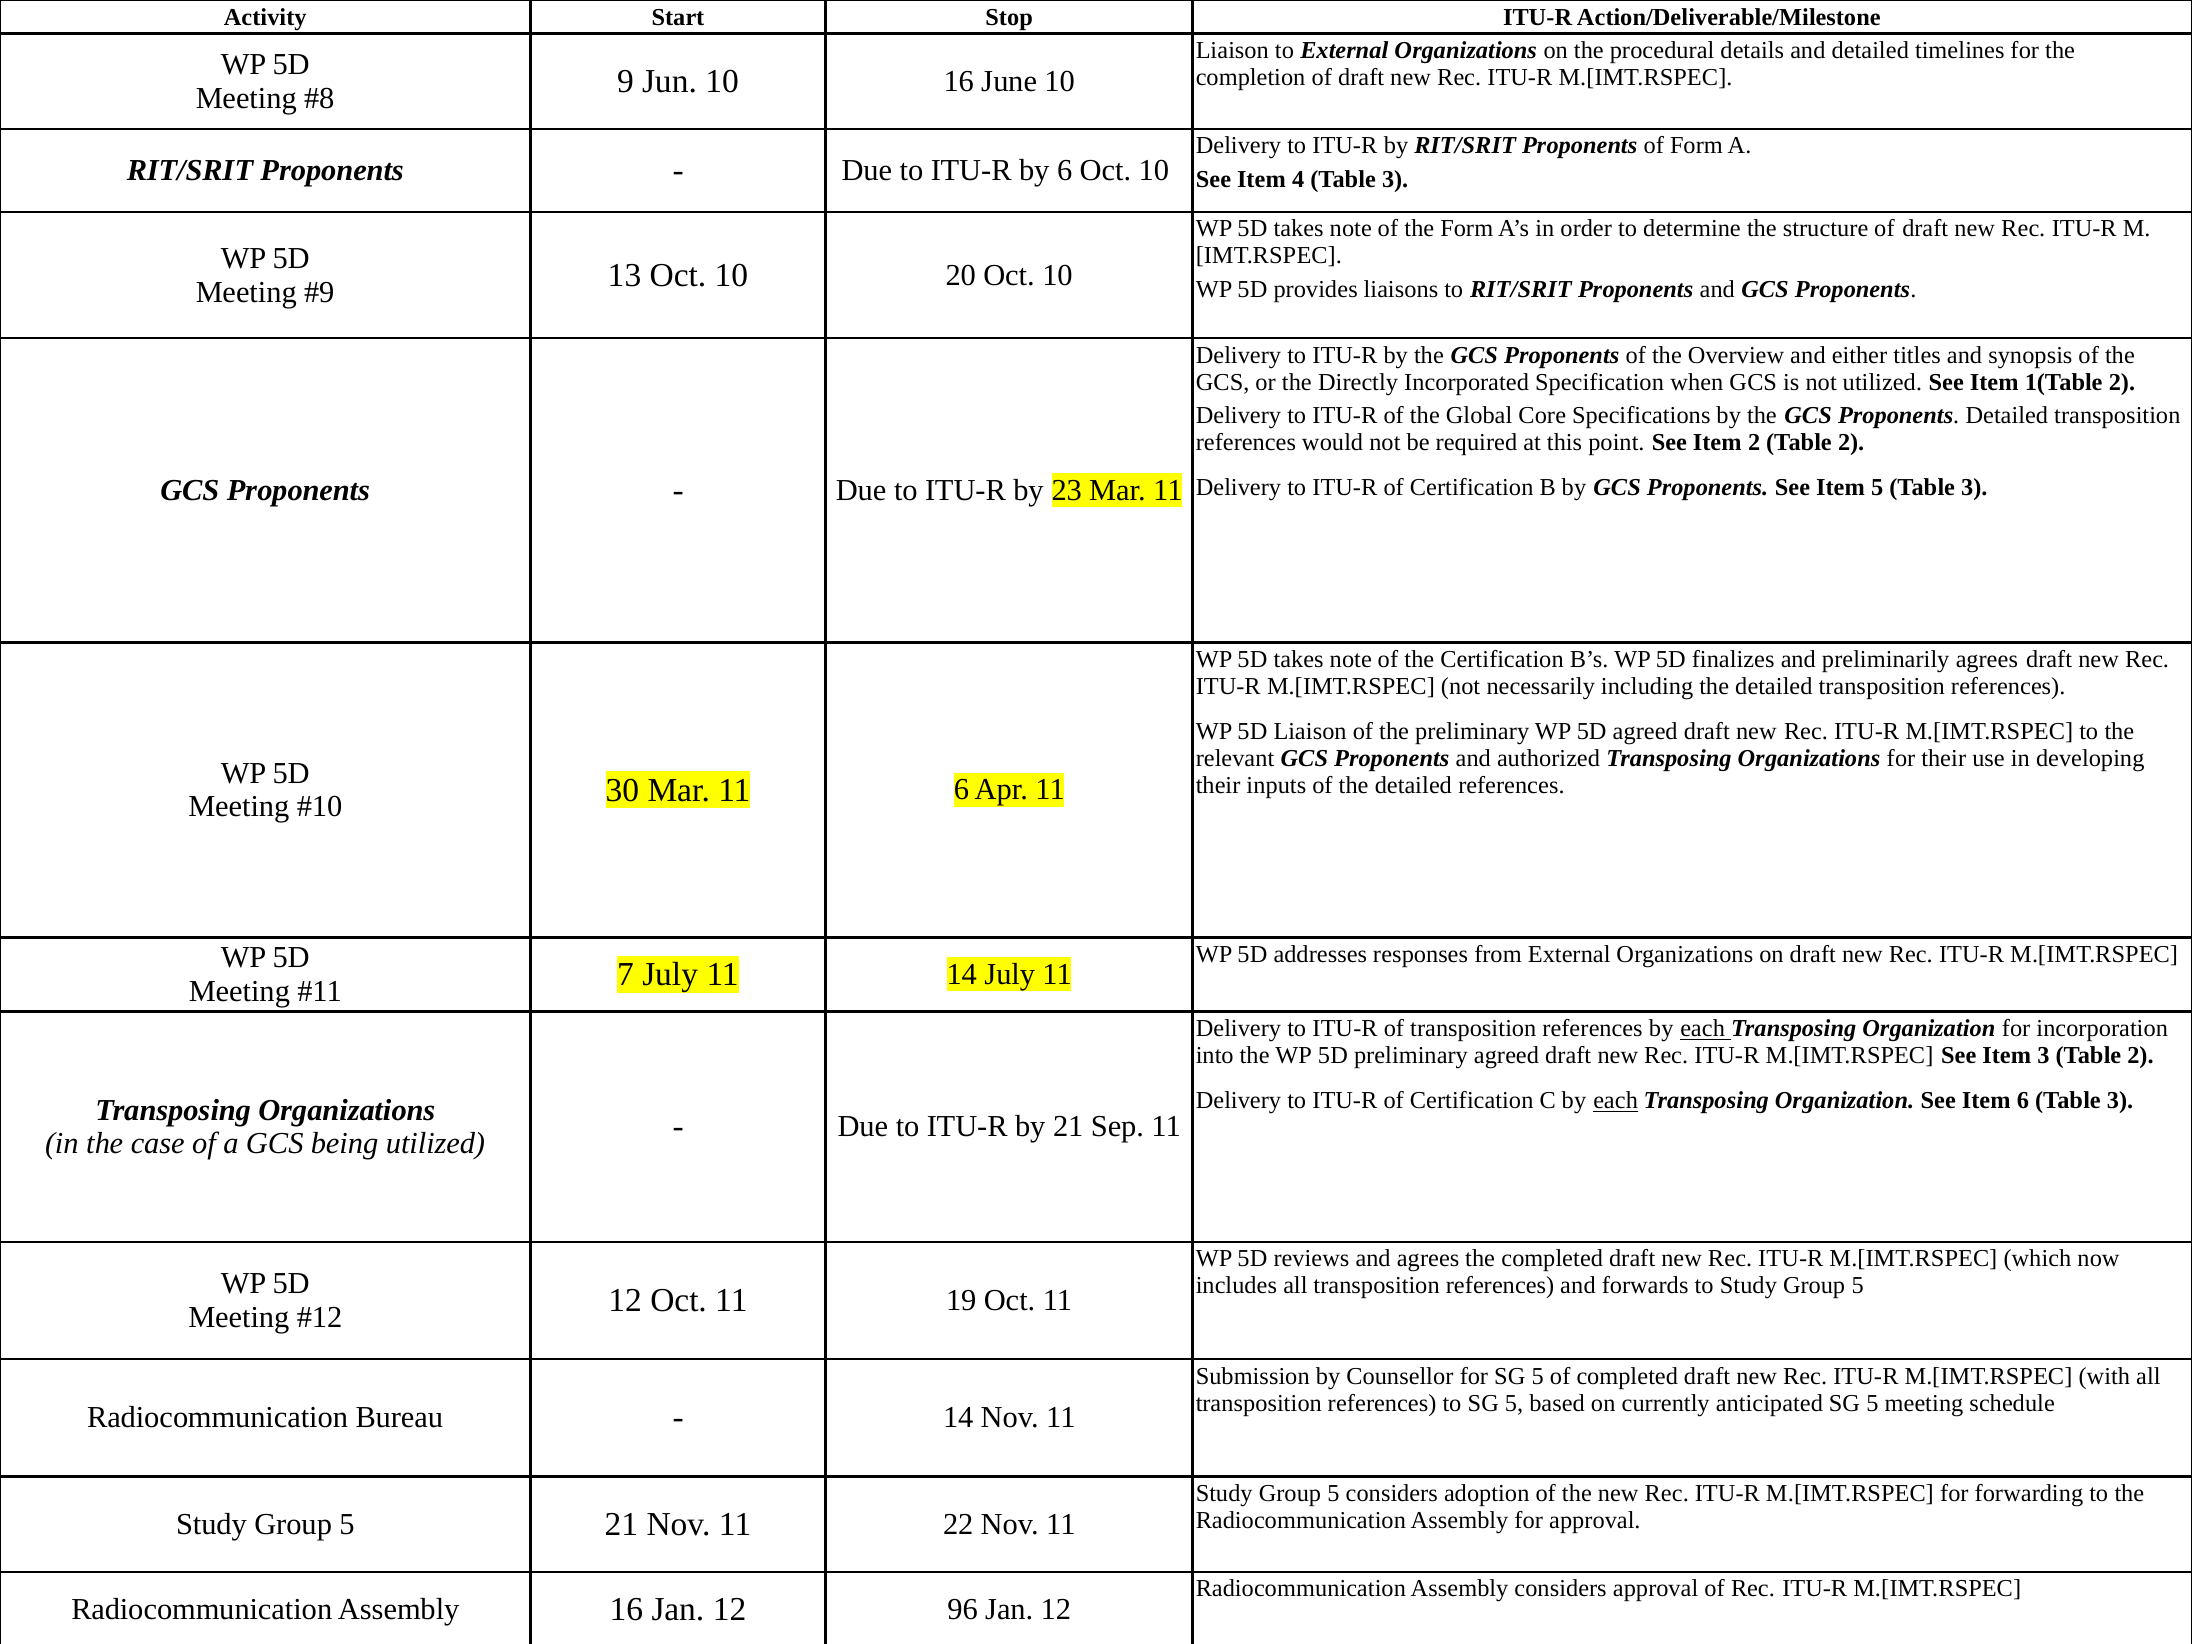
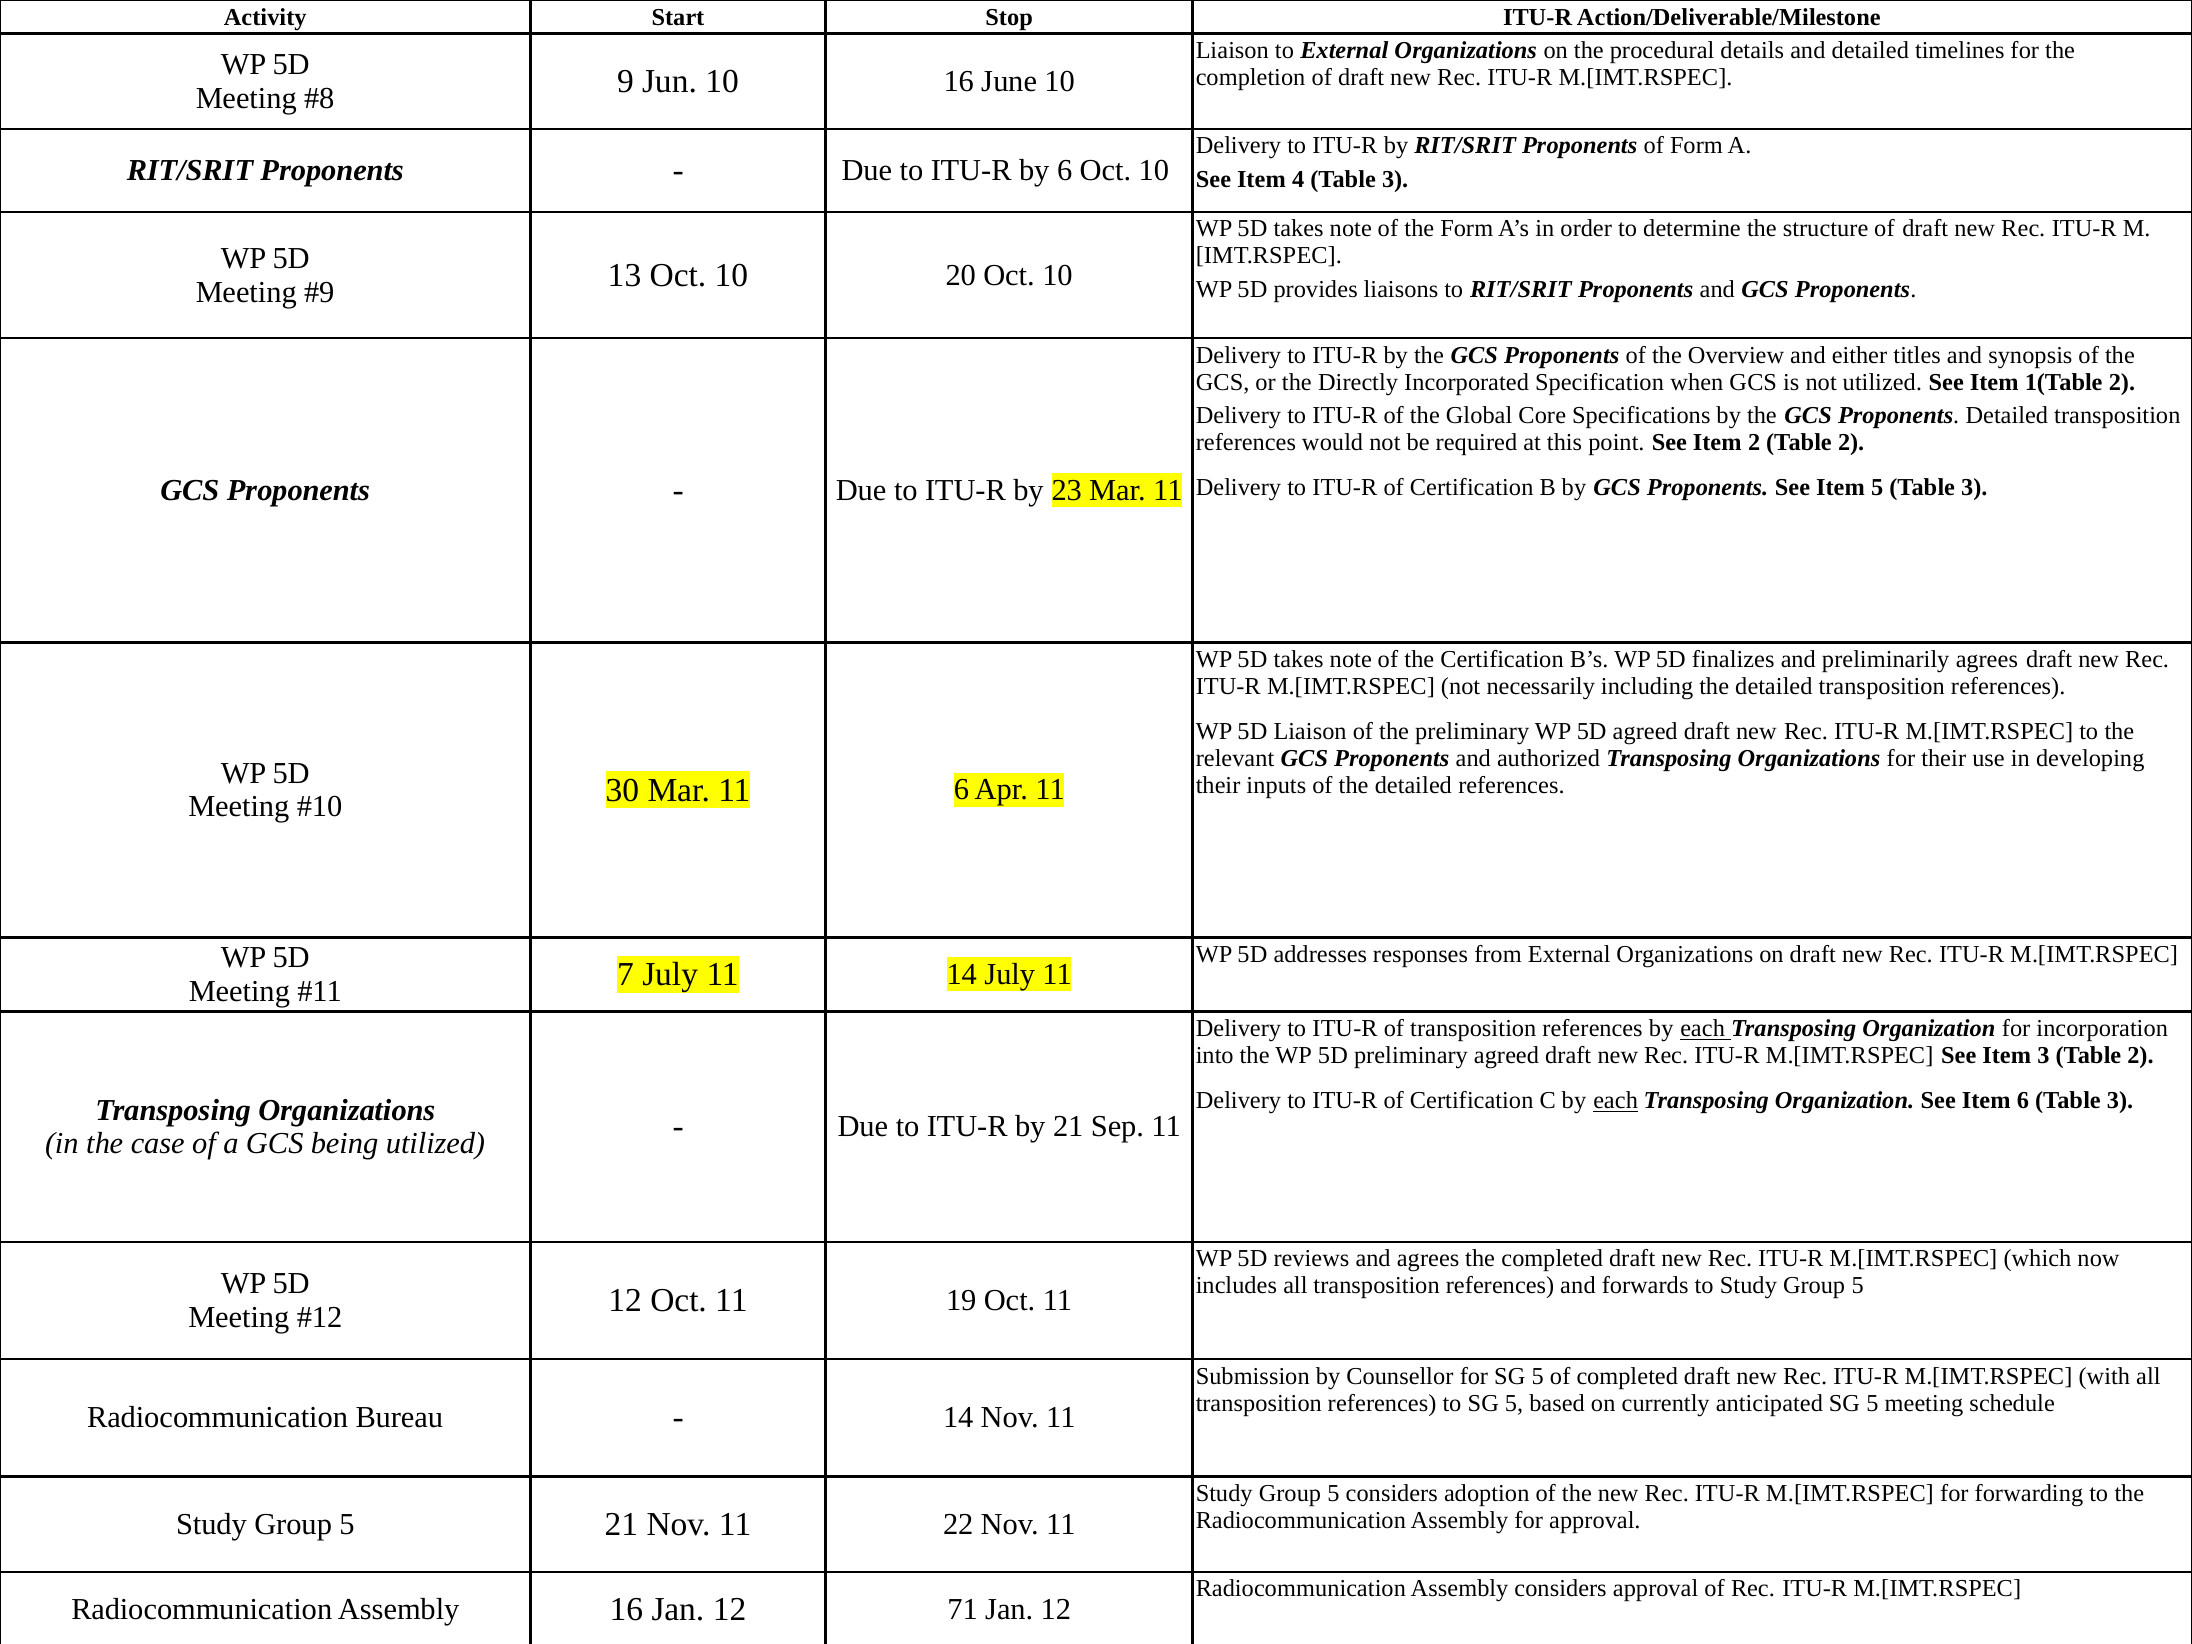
96: 96 -> 71 (963, 1609)
